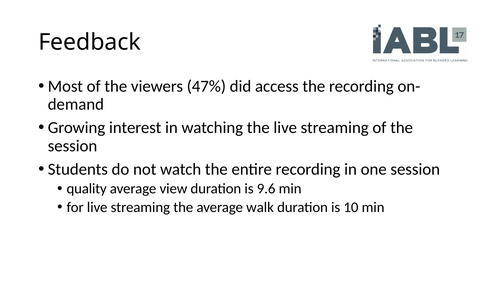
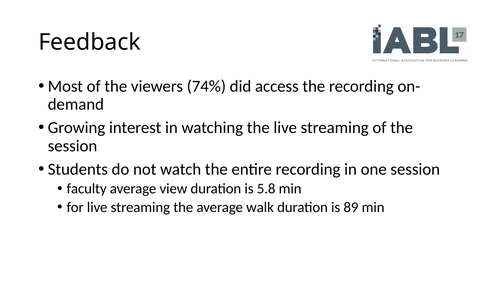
47%: 47% -> 74% (206, 86)
quality: quality -> faculty (87, 189)
9.6: 9.6 -> 5.8 (266, 189)
10: 10 -> 89 (351, 207)
